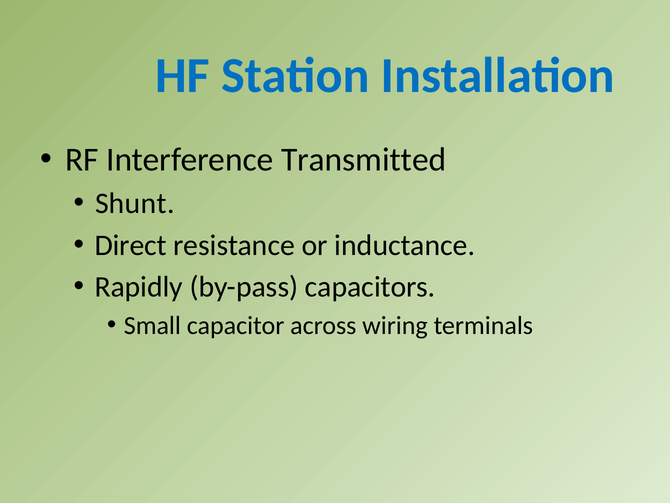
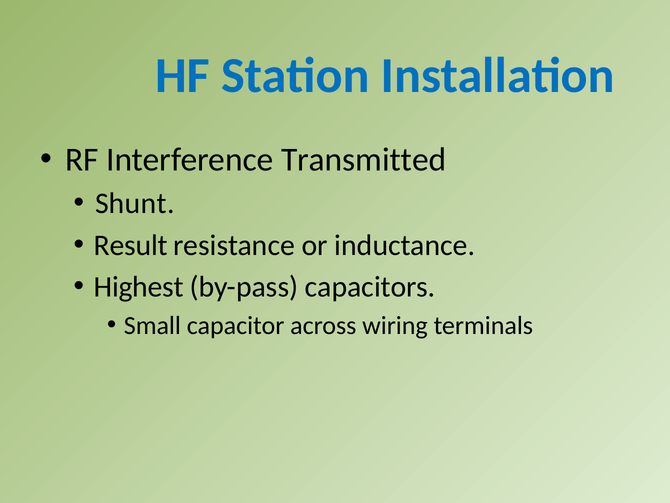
Direct: Direct -> Result (131, 245)
Rapidly: Rapidly -> Highest (139, 287)
